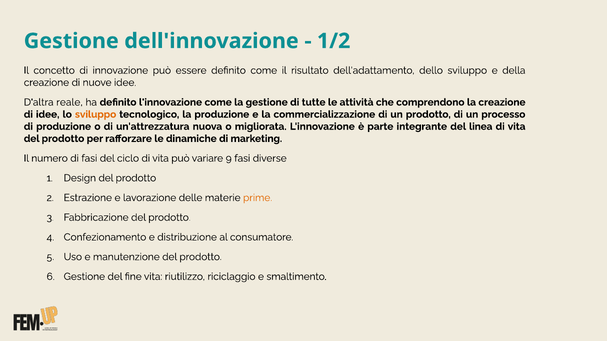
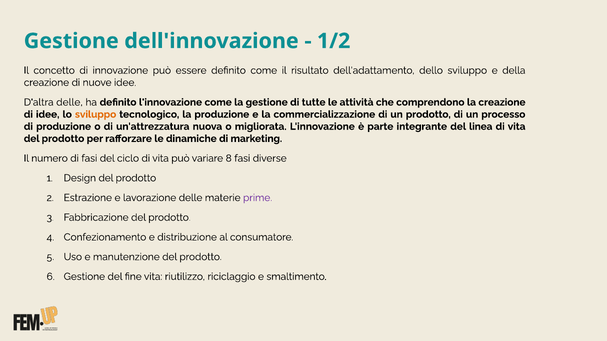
D'altra reale: reale -> delle (69, 102)
9: 9 -> 8 (229, 158)
prime colour: orange -> purple (258, 198)
